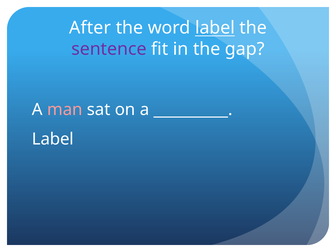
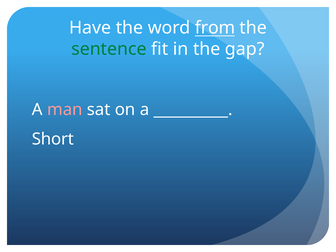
After: After -> Have (90, 28)
word label: label -> from (215, 28)
sentence colour: purple -> green (109, 49)
Label: Label -> Short (53, 139)
